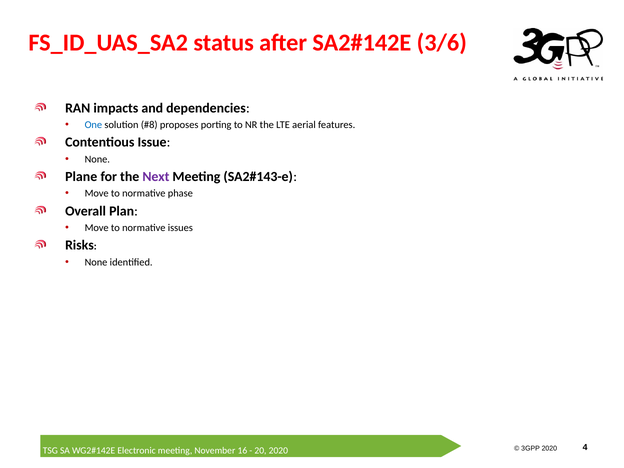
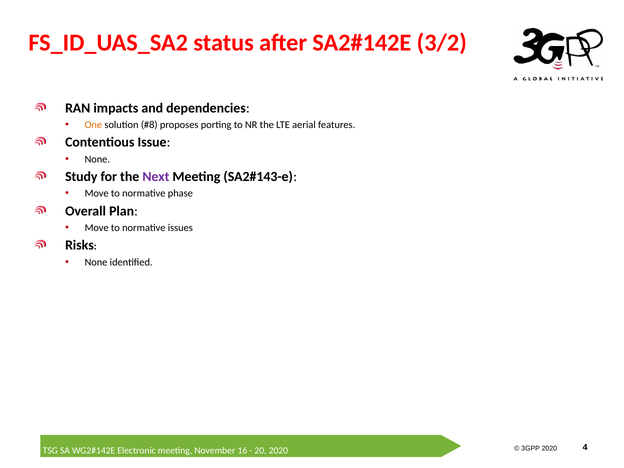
3/6: 3/6 -> 3/2 (442, 43)
One colour: blue -> orange (93, 125)
Plane: Plane -> Study (81, 177)
